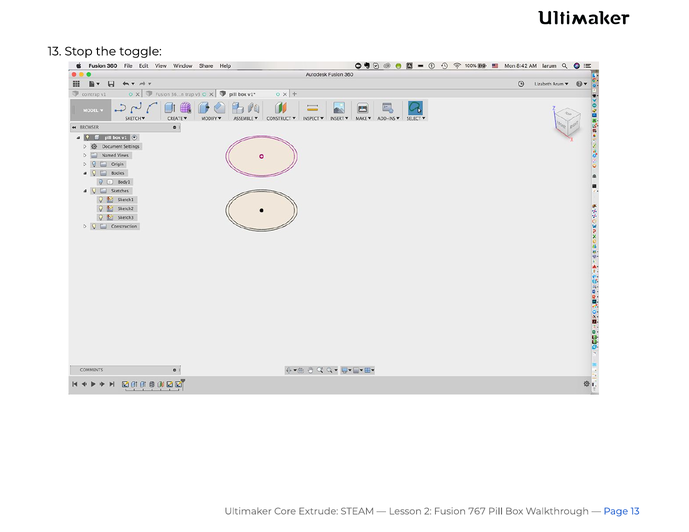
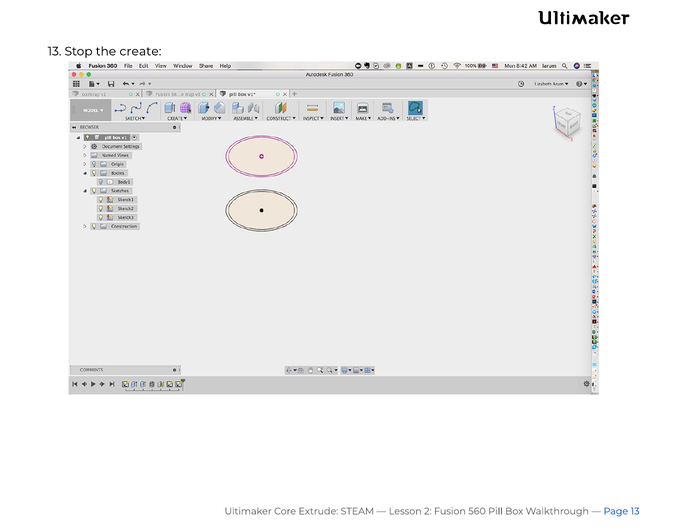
toggle: toggle -> create (140, 51)
767: 767 -> 560 (477, 512)
